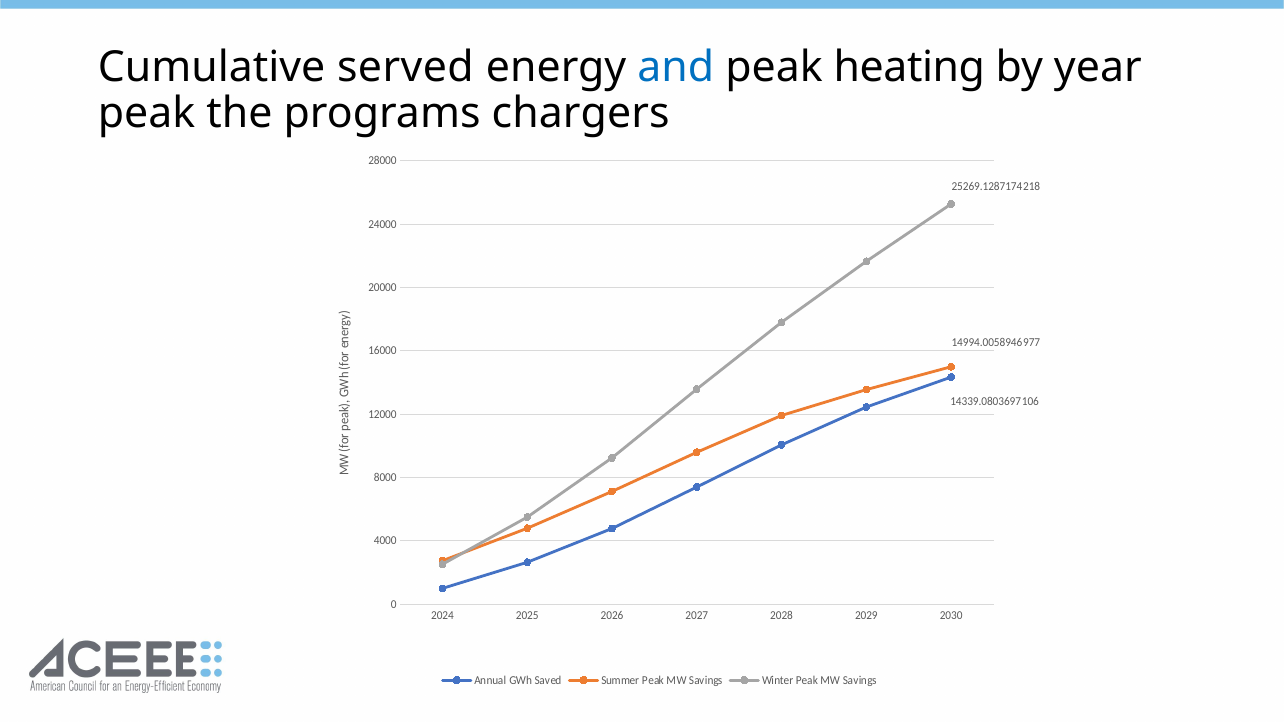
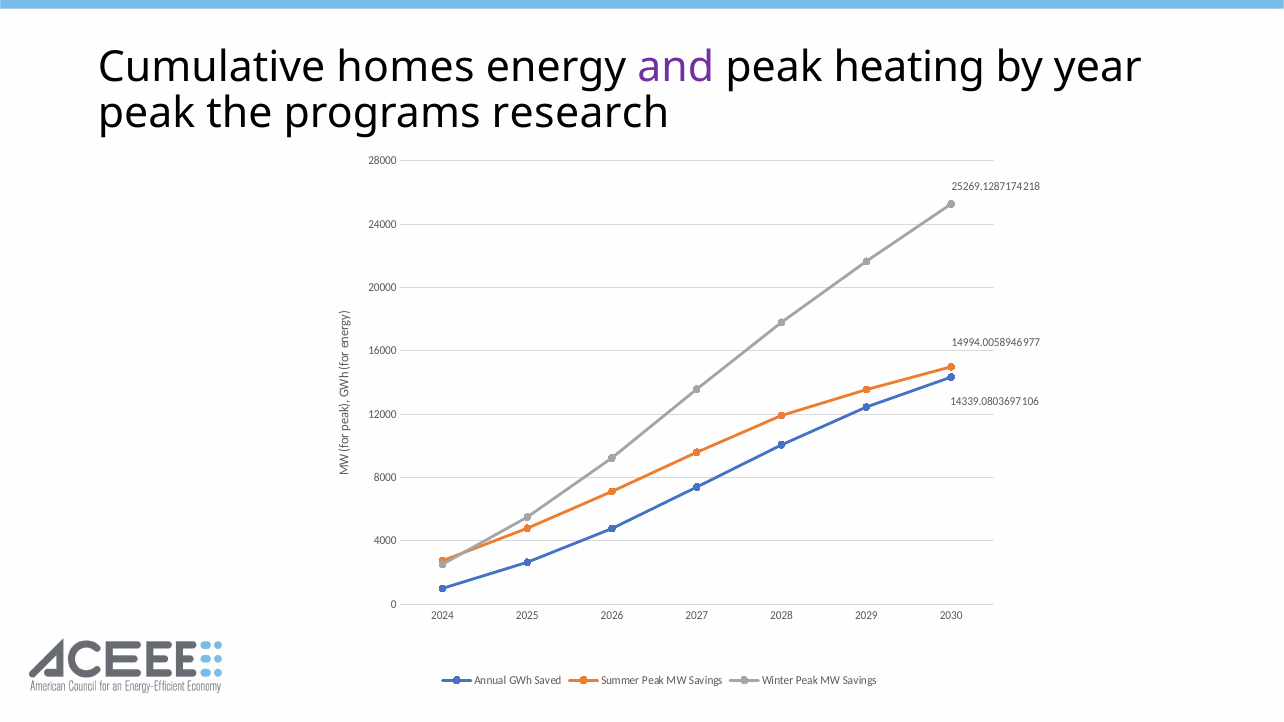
served: served -> homes (405, 67)
and colour: blue -> purple (676, 67)
chargers: chargers -> research (580, 113)
